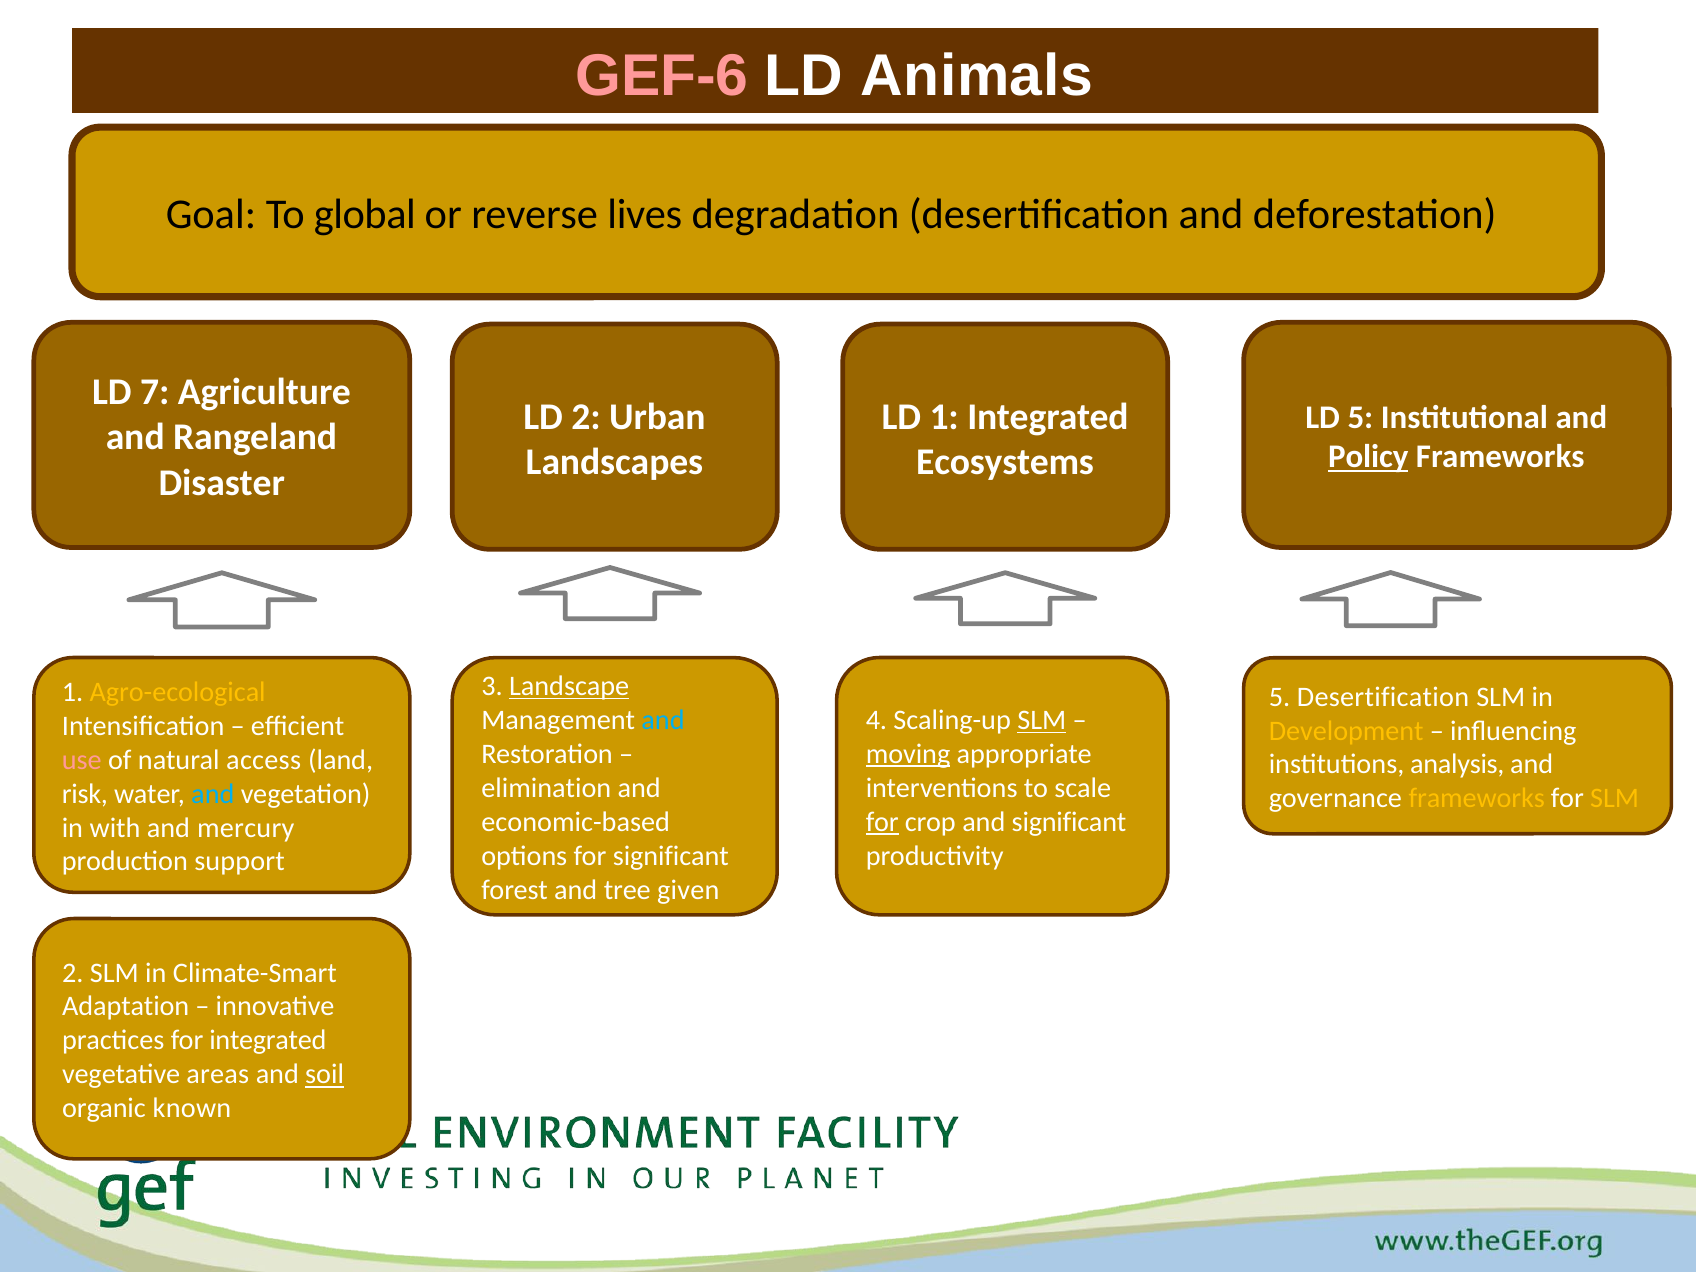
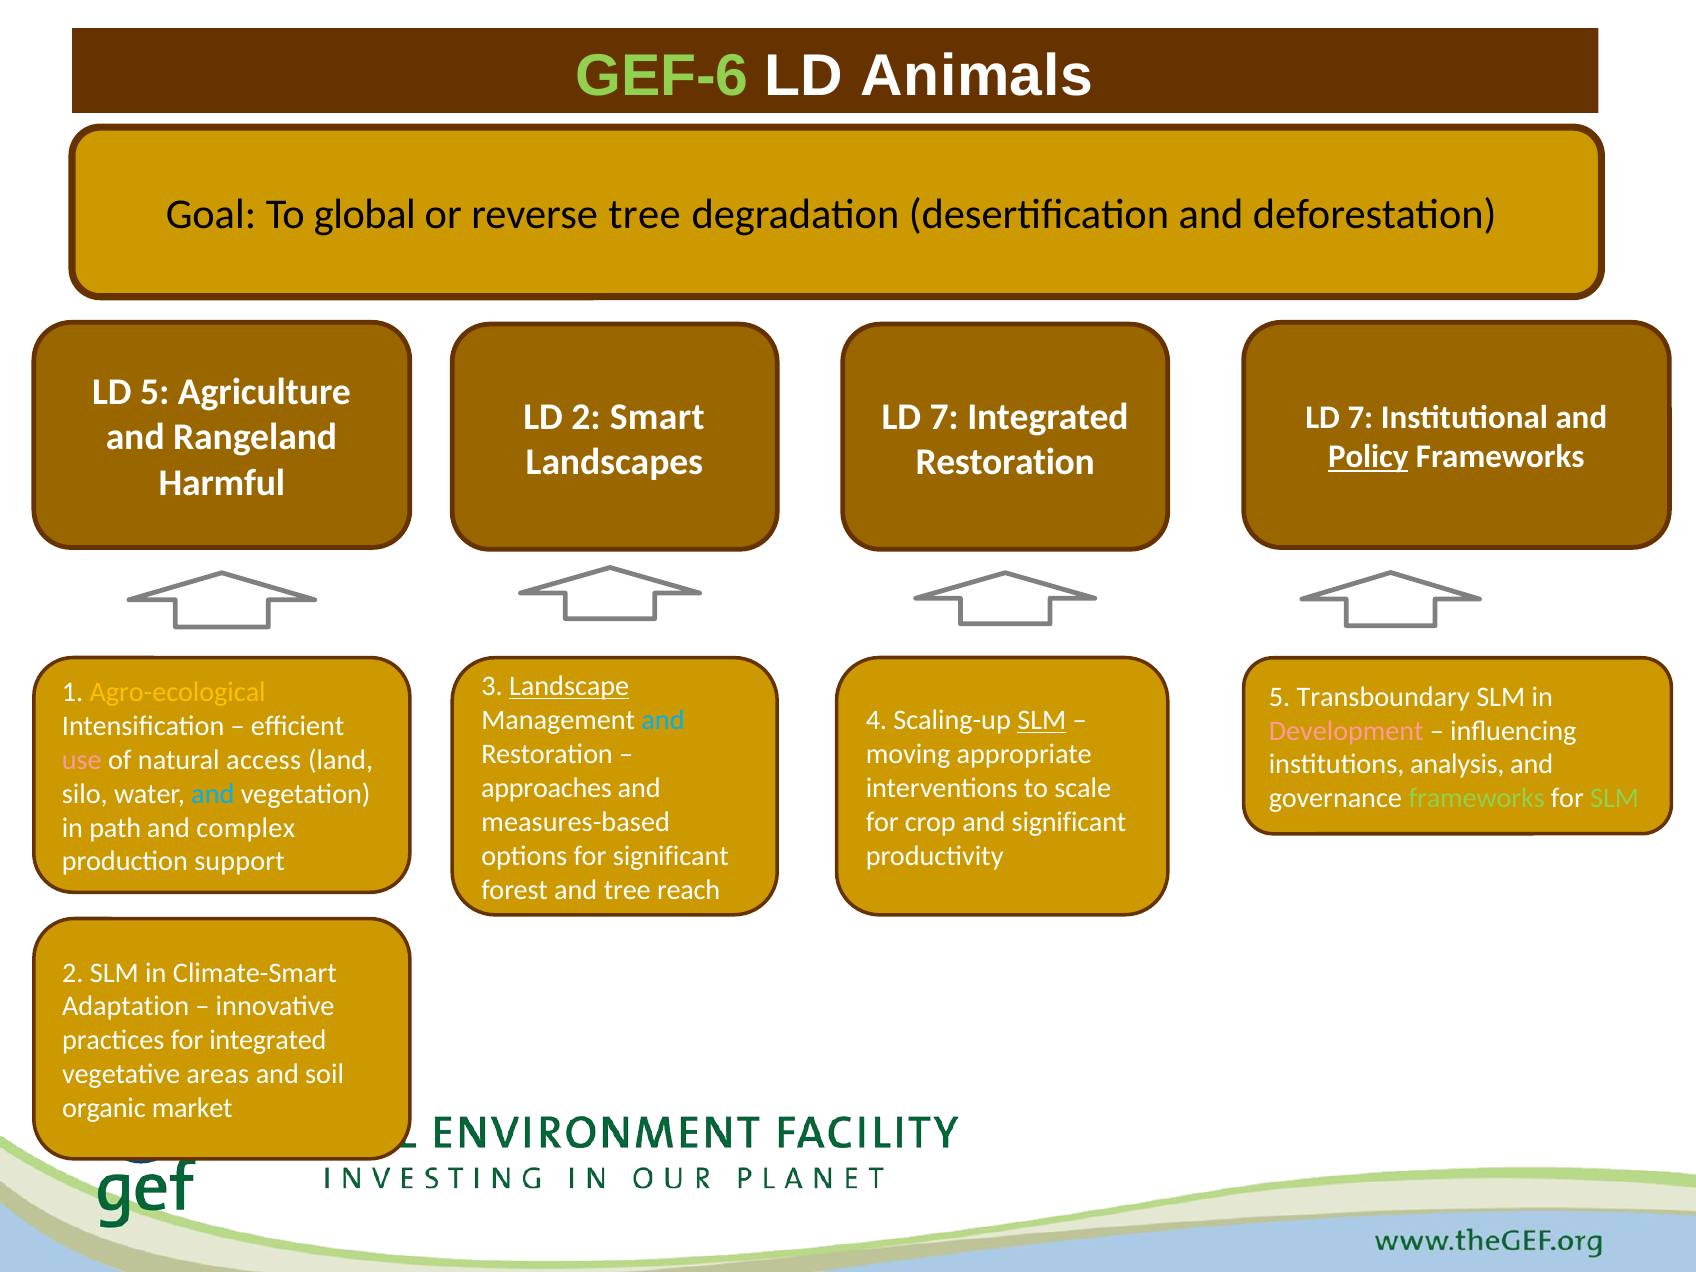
GEF-6 colour: pink -> light green (662, 76)
reverse lives: lives -> tree (644, 215)
LD 7: 7 -> 5 (155, 392)
Urban: Urban -> Smart (657, 417)
1: 1 -> 7 (944, 417)
5: 5 -> 7 (1360, 417)
Ecosystems: Ecosystems -> Restoration (1005, 462)
Disaster: Disaster -> Harmful (222, 483)
5 Desertification: Desertification -> Transboundary (1383, 697)
Development colour: yellow -> pink (1346, 731)
moving underline: present -> none (908, 754)
elimination: elimination -> approaches (546, 788)
risk: risk -> silo (85, 794)
frameworks colour: yellow -> light green (1477, 799)
SLM colour: yellow -> light green (1615, 799)
for underline: present -> none (882, 822)
economic-based: economic-based -> measures-based (576, 822)
with: with -> path (115, 828)
mercury: mercury -> complex (246, 828)
given: given -> reach (689, 890)
soil underline: present -> none (325, 1075)
known: known -> market (192, 1108)
